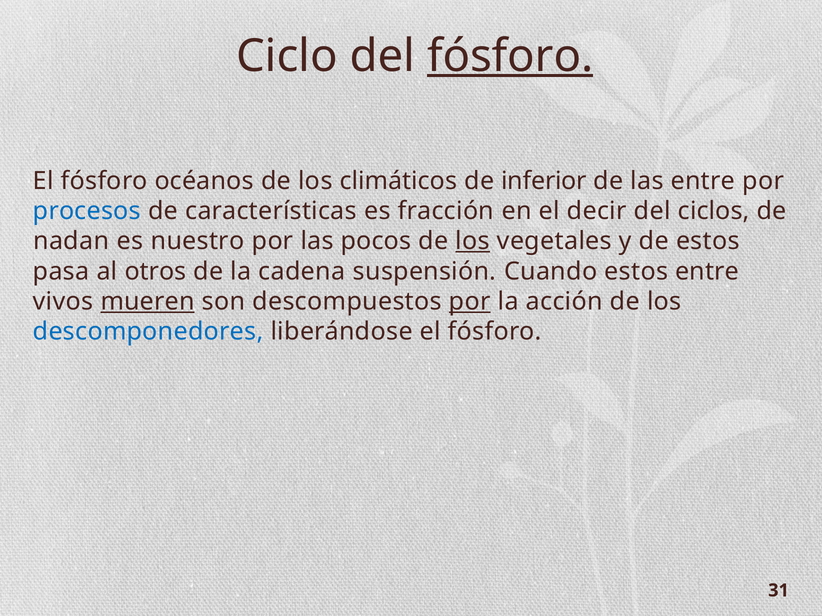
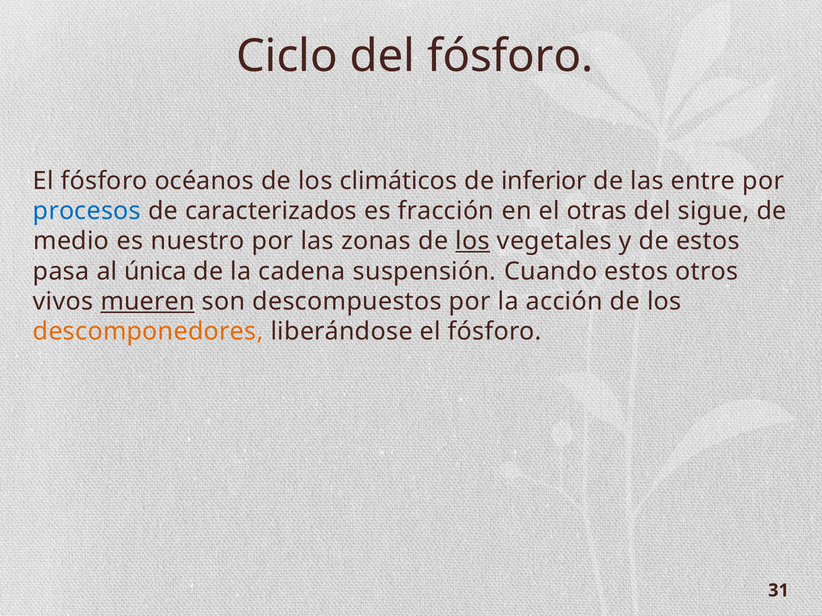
fósforo underline: present -> none (510, 56)
características: características -> caracterizados (271, 211)
decir: decir -> otras (597, 211)
ciclos: ciclos -> sigue (714, 211)
nadan: nadan -> medio (71, 241)
pocos: pocos -> zonas (376, 241)
otros: otros -> única (155, 271)
estos entre: entre -> otros (707, 271)
por underline: present -> none (470, 302)
descomponedores colour: blue -> orange (148, 332)
